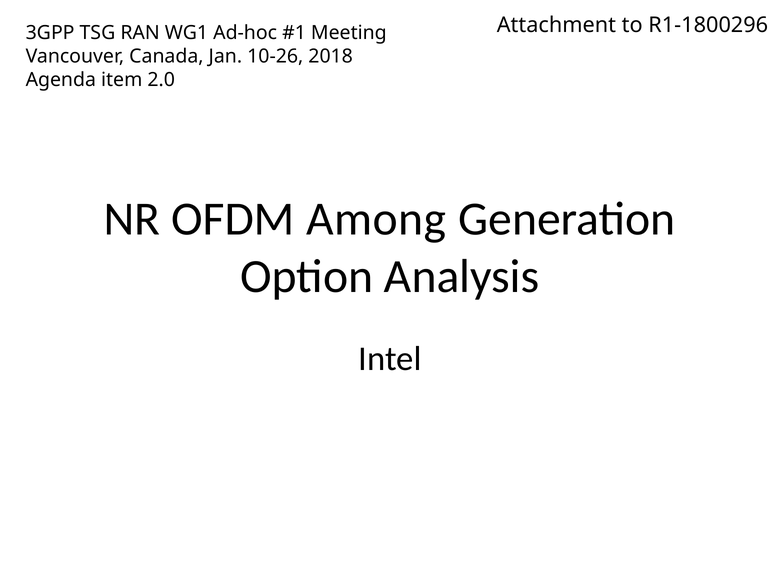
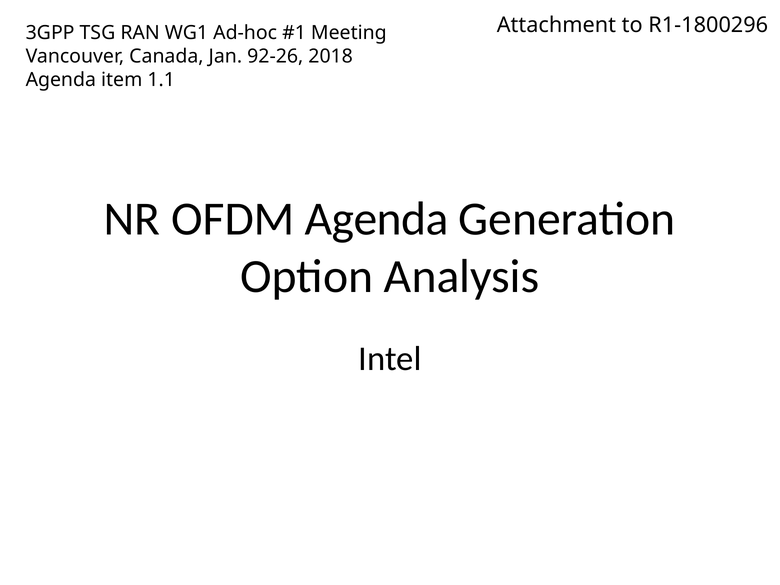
10-26: 10-26 -> 92-26 (275, 56)
2.0: 2.0 -> 1.1 (161, 80)
OFDM Among: Among -> Agenda (377, 219)
